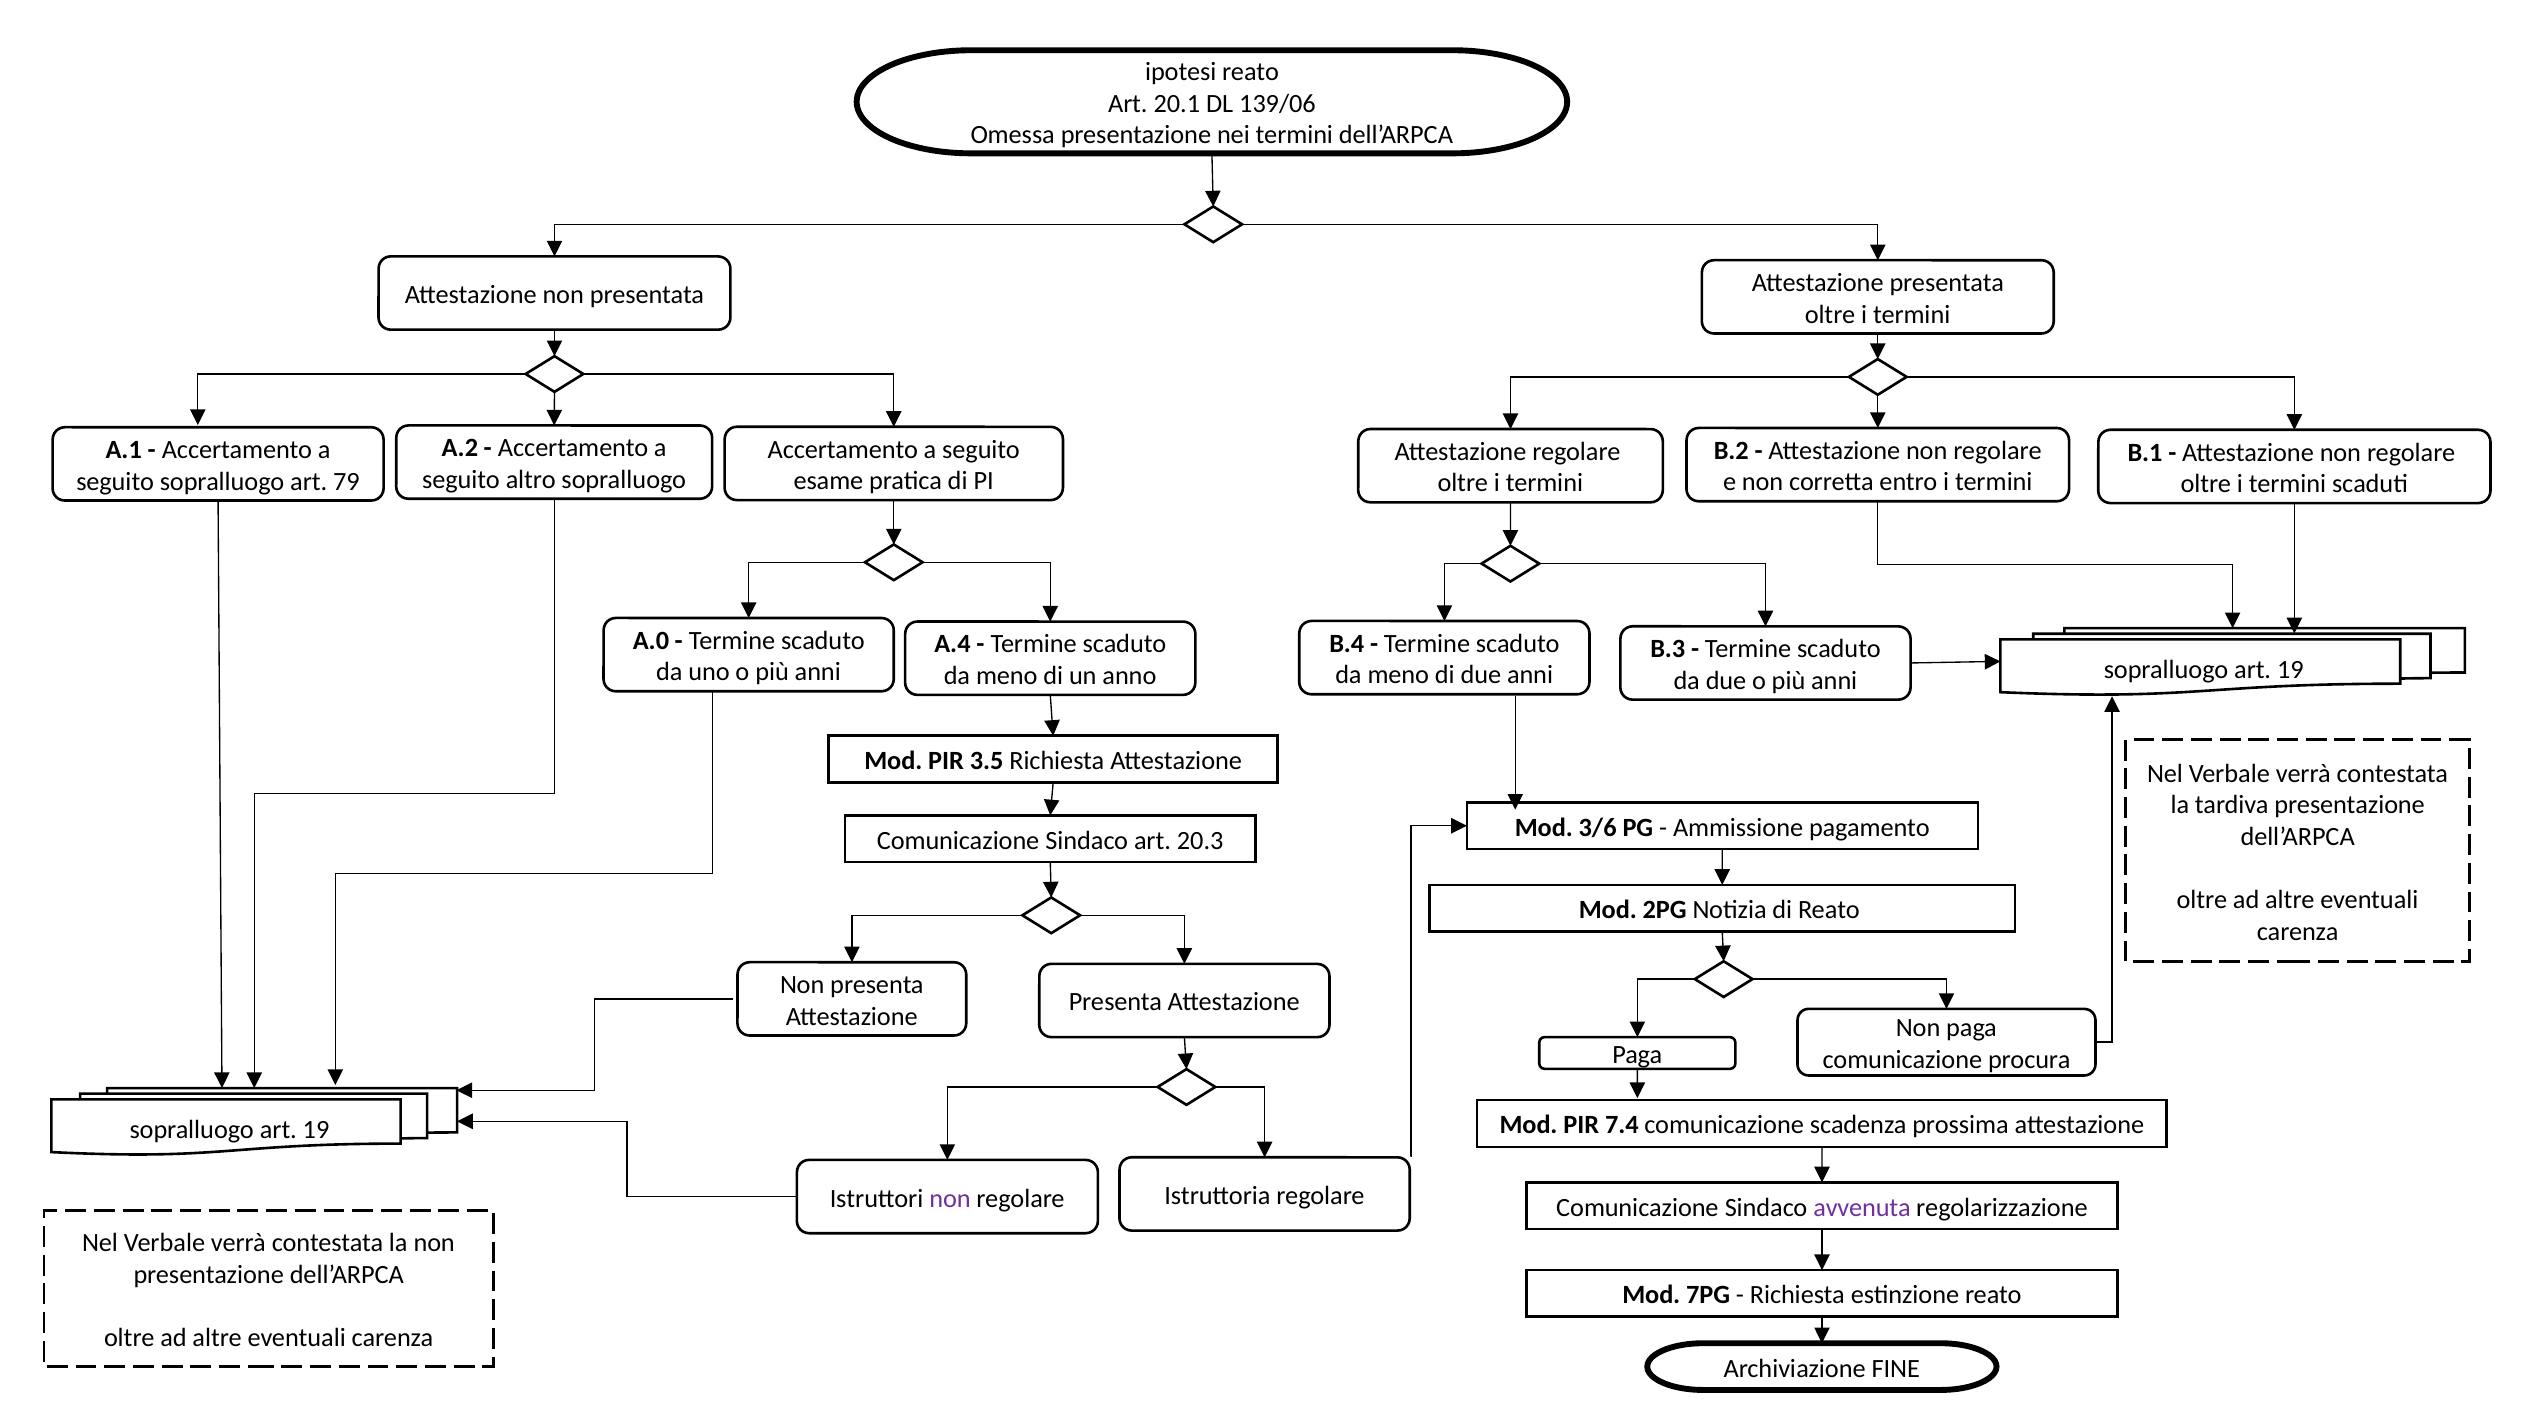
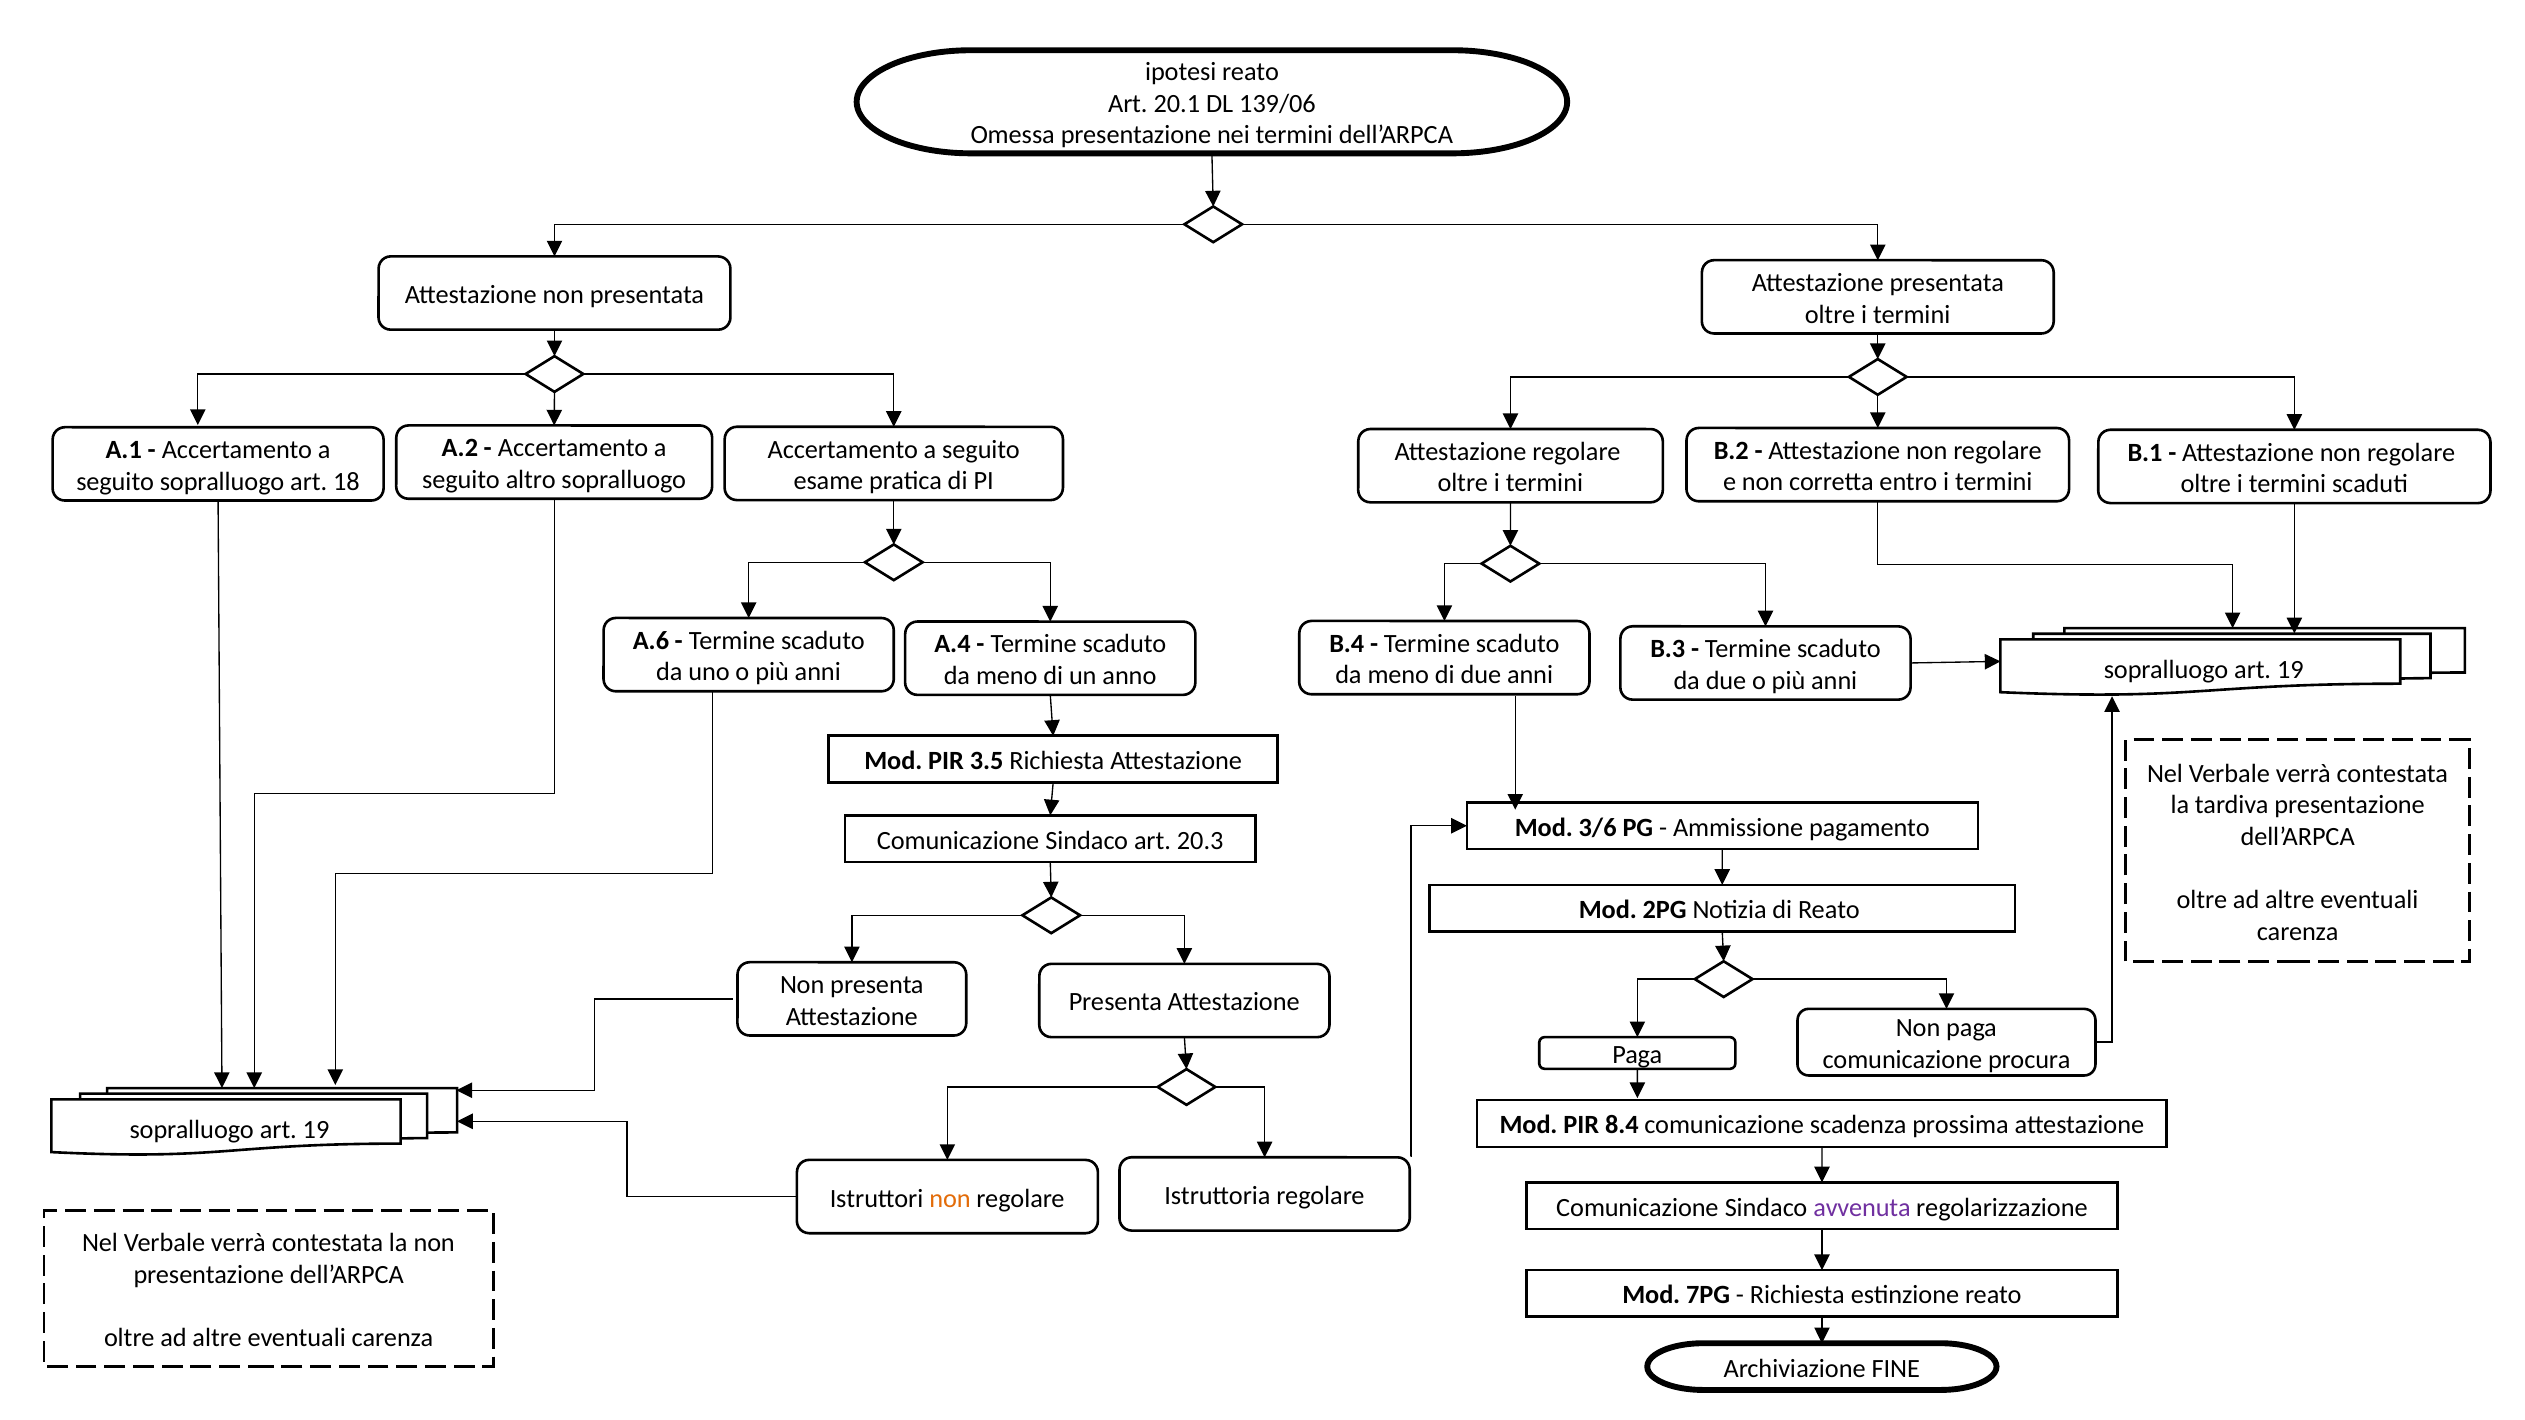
79: 79 -> 18 (346, 482)
A.0: A.0 -> A.6 (651, 641)
7.4: 7.4 -> 8.4 (1622, 1125)
non colour: purple -> orange (950, 1199)
